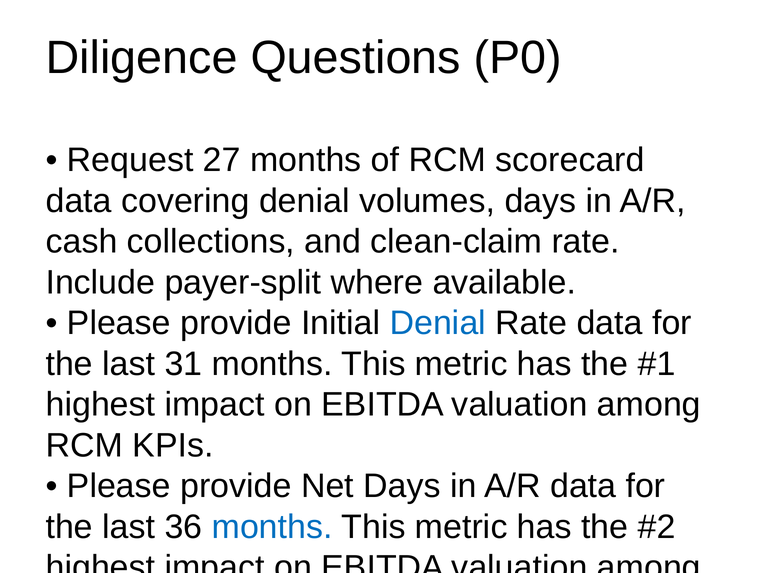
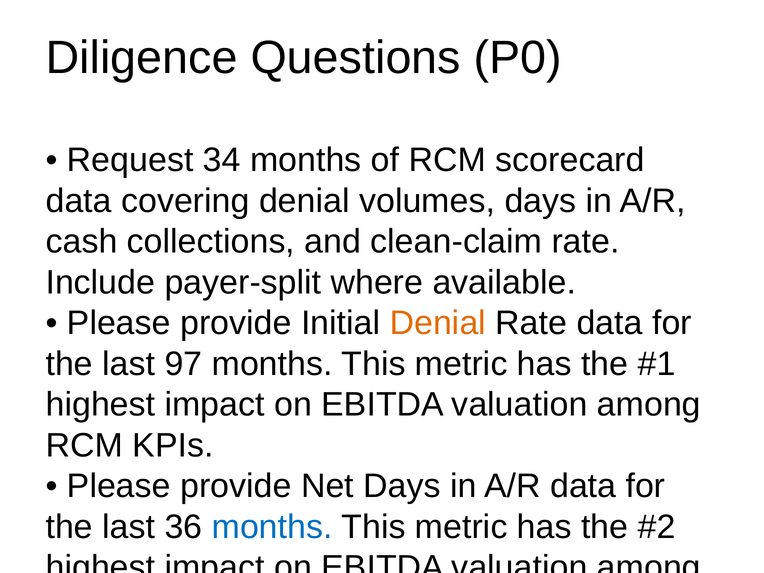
27: 27 -> 34 (222, 160)
Denial colour: blue -> orange (438, 323)
31: 31 -> 97 (183, 364)
